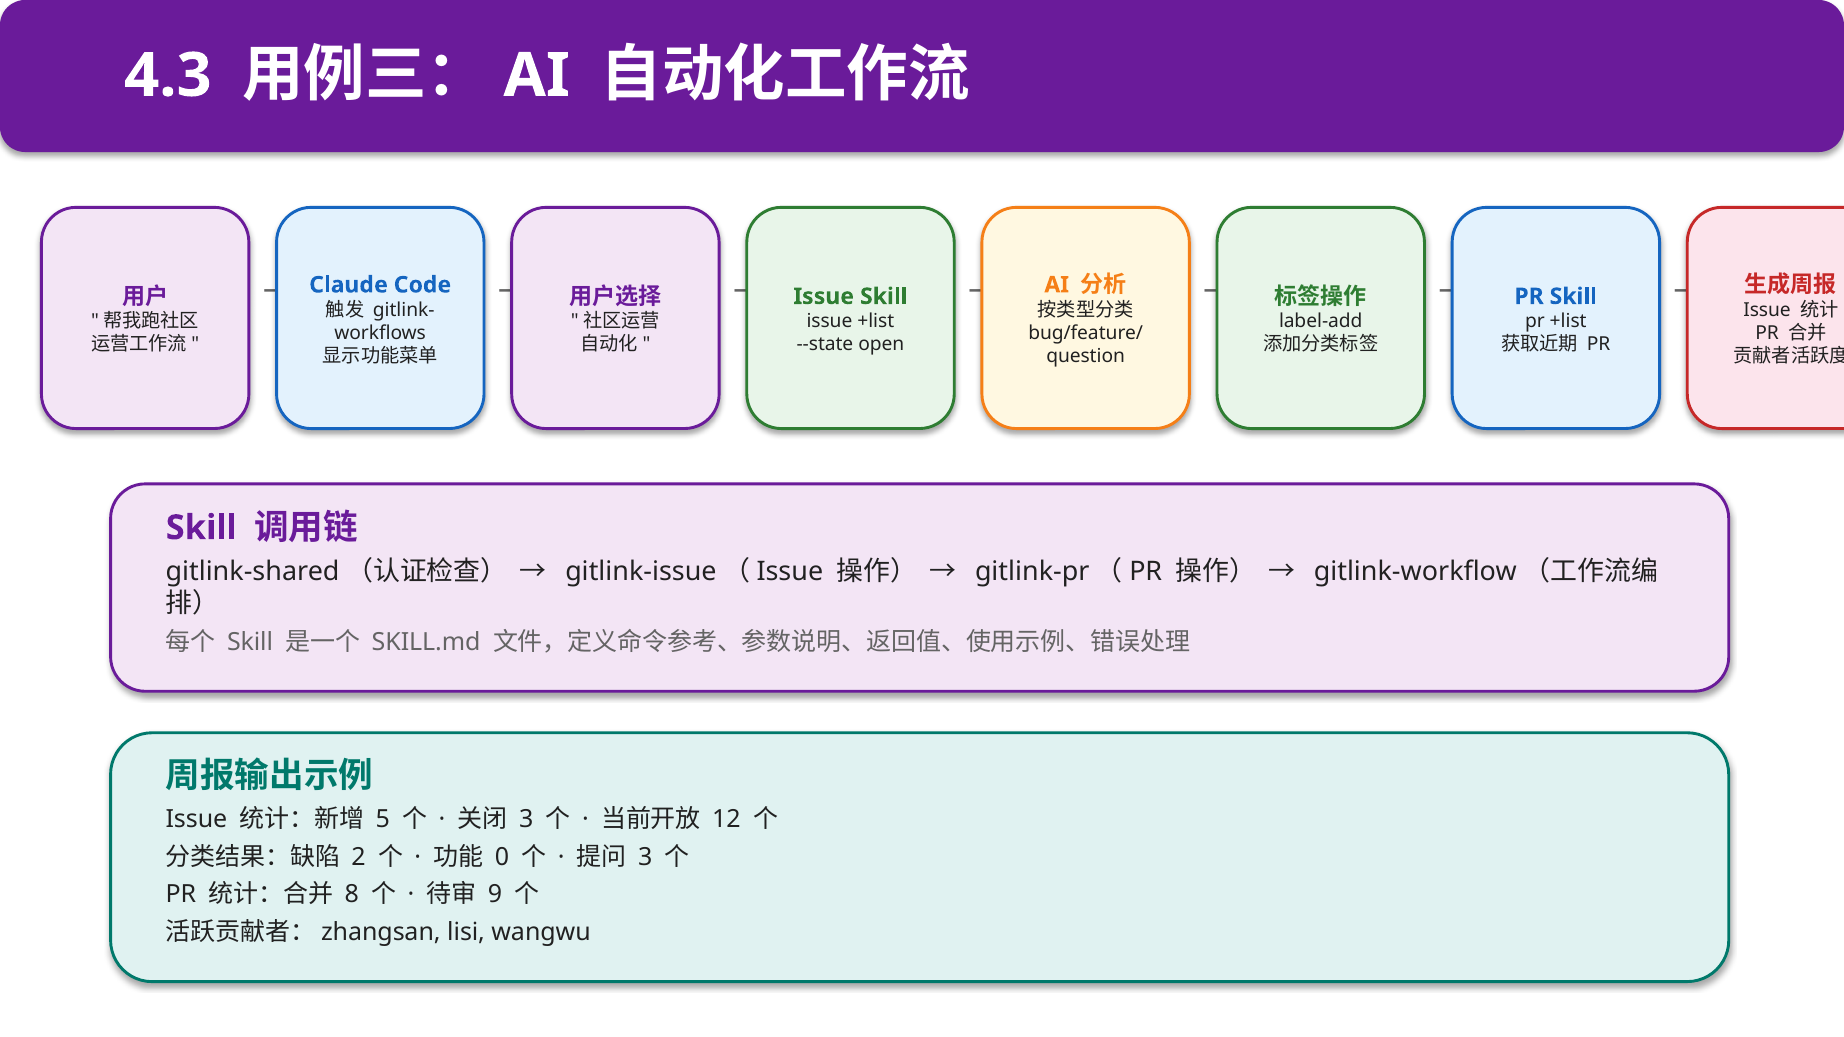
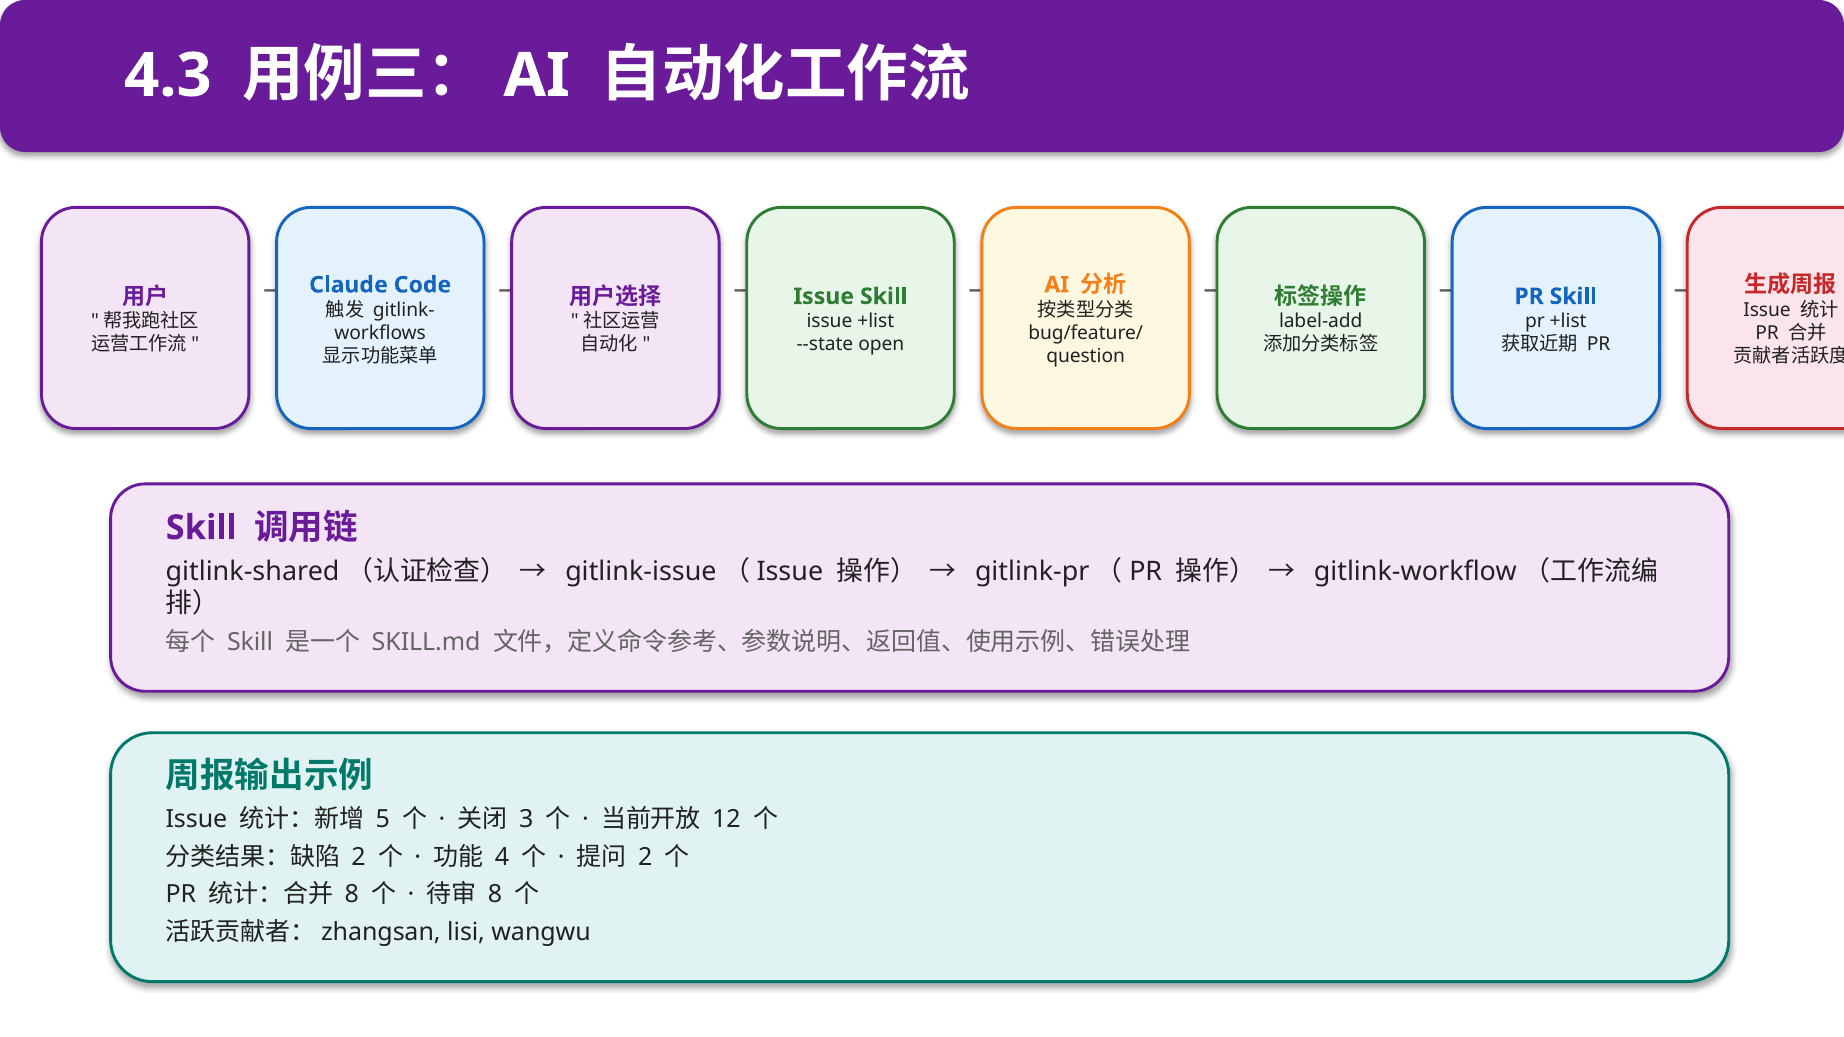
0: 0 -> 4 (502, 857)
3: 3 -> 2 (645, 857)
9: 9 -> 8 (495, 895)
